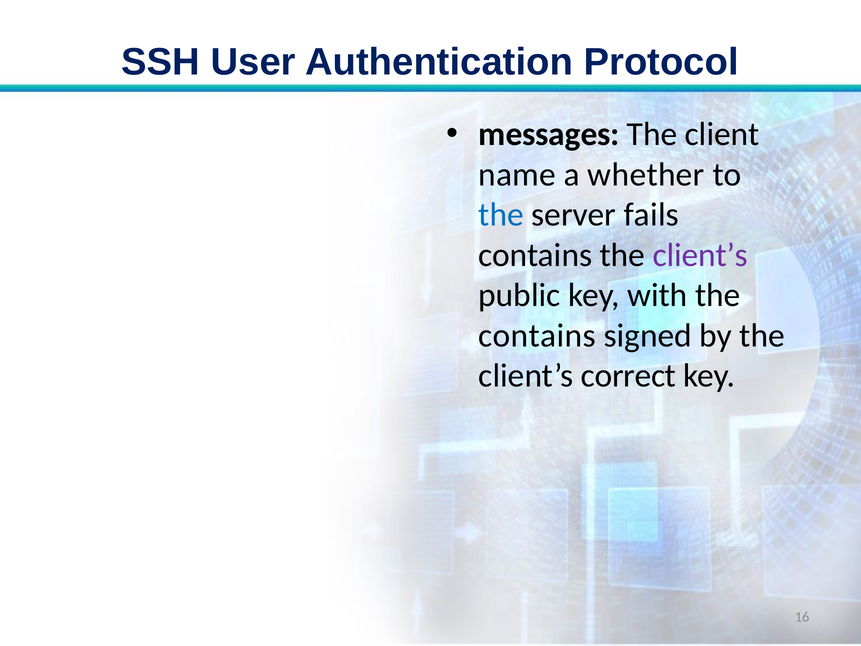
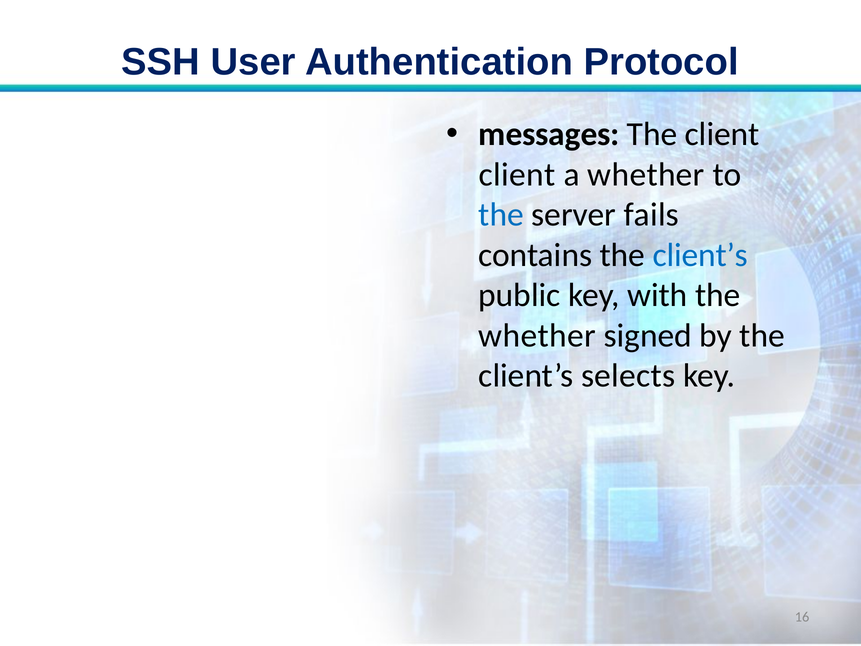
name: name -> client (517, 175)
client’s colour: purple -> blue (700, 255)
contains: contains -> whether (537, 335)
correct: correct -> selects (628, 376)
